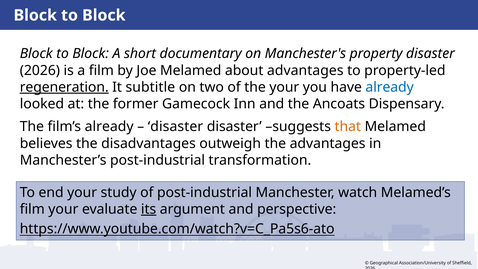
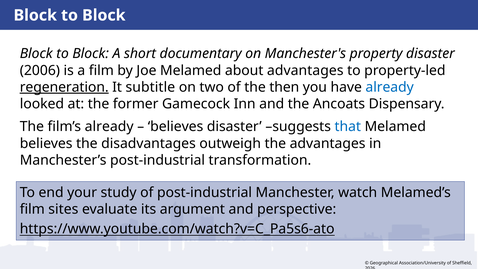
2026: 2026 -> 2006 (40, 70)
the your: your -> then (284, 87)
disaster: disaster -> believes (176, 127)
that colour: orange -> blue (348, 127)
film your: your -> sites (63, 209)
its underline: present -> none (149, 209)
